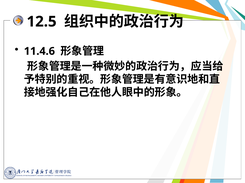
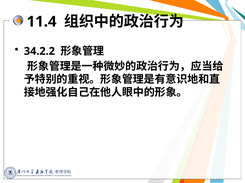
12.5: 12.5 -> 11.4 (42, 22)
11.4.6: 11.4.6 -> 34.2.2 (39, 51)
